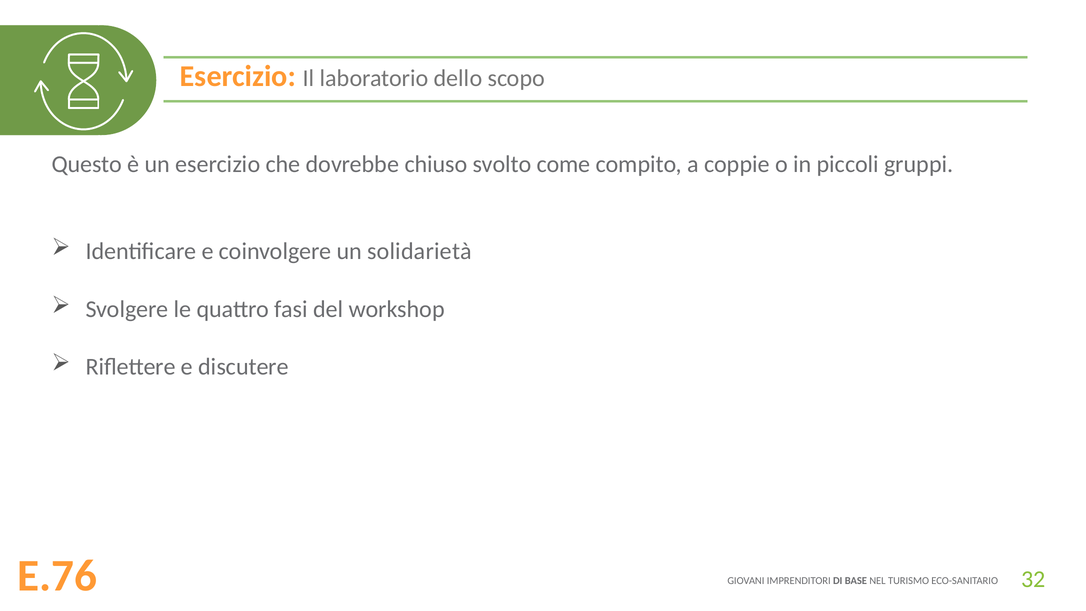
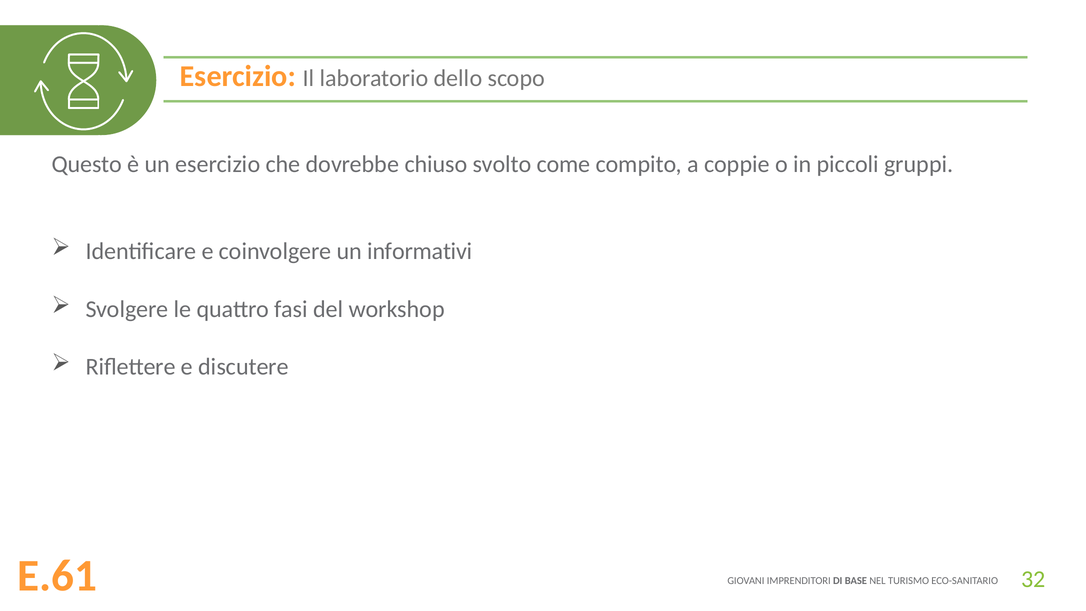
solidarietà: solidarietà -> informativi (420, 251)
E.76: E.76 -> E.61 (57, 576)
